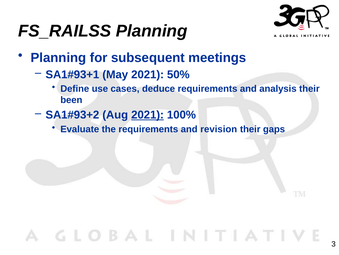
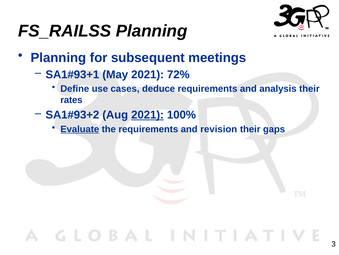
50%: 50% -> 72% (178, 74)
been: been -> rates (71, 100)
Evaluate underline: none -> present (80, 129)
